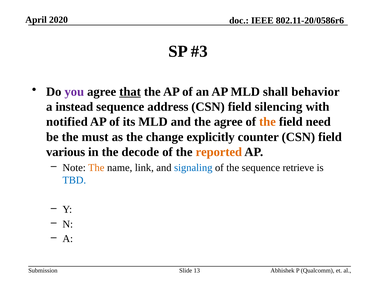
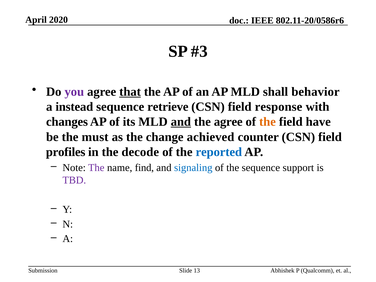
address: address -> retrieve (168, 107)
silencing: silencing -> response (279, 107)
notified: notified -> changes (67, 122)
and underline: none -> present (181, 122)
need: need -> have (318, 122)
explicitly: explicitly -> achieved (211, 137)
various: various -> profiles (66, 152)
reported colour: orange -> blue (219, 152)
The colour: orange -> purple (96, 168)
link: link -> find (144, 168)
retrieve: retrieve -> support (298, 168)
TBD colour: blue -> purple (74, 180)
